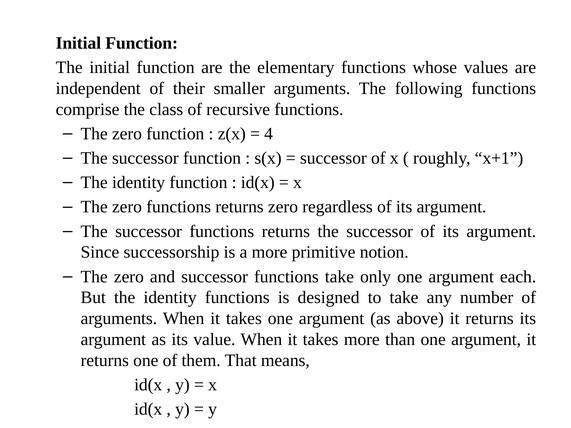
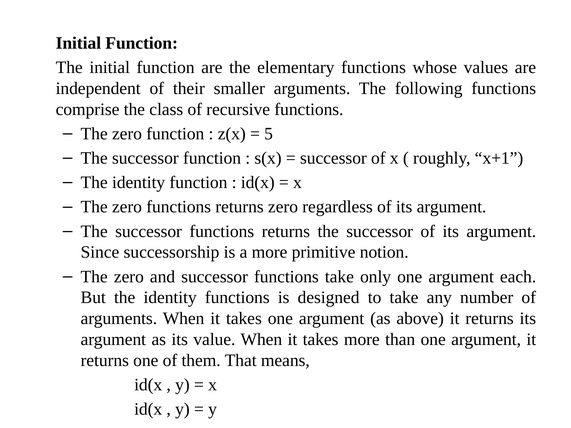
4: 4 -> 5 (269, 134)
